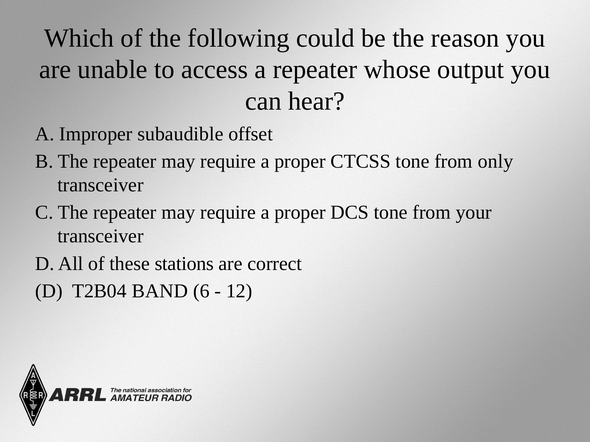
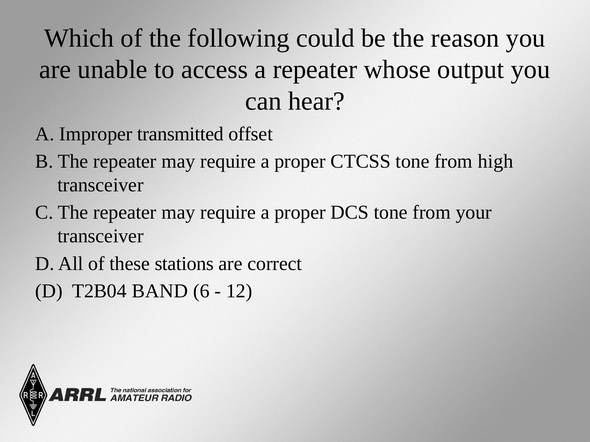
subaudible: subaudible -> transmitted (181, 134)
only: only -> high (495, 162)
